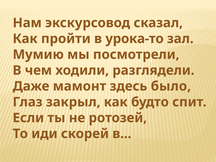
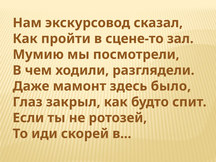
урока-то: урока-то -> сцене-то (135, 39)
